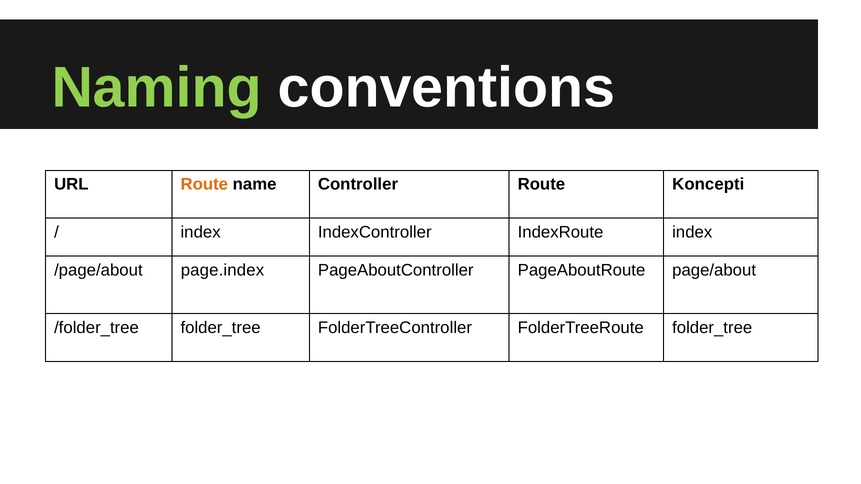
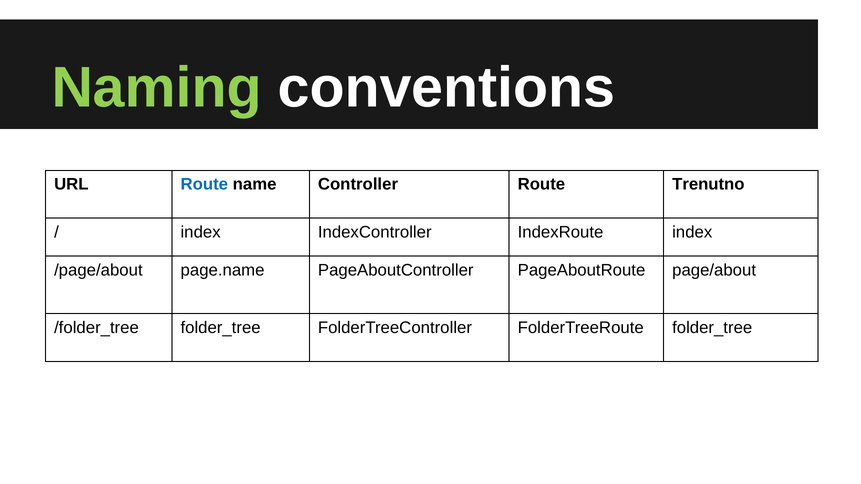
Route colour: orange -> blue (204, 184)
Koncepti: Koncepti -> Trenutno (708, 184)
page.index: page.index -> page.name (223, 270)
